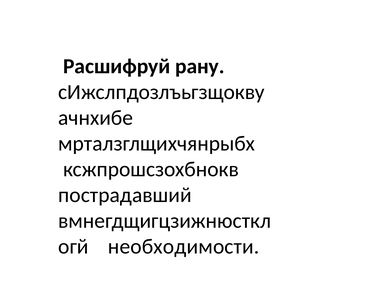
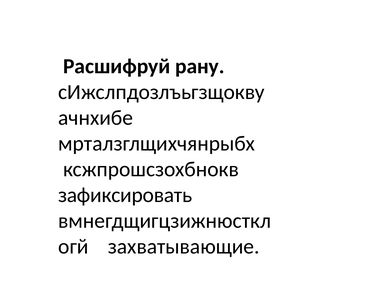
пострадавший: пострадавший -> зафиксировать (125, 195)
необходимости: необходимости -> захватывающие (184, 247)
